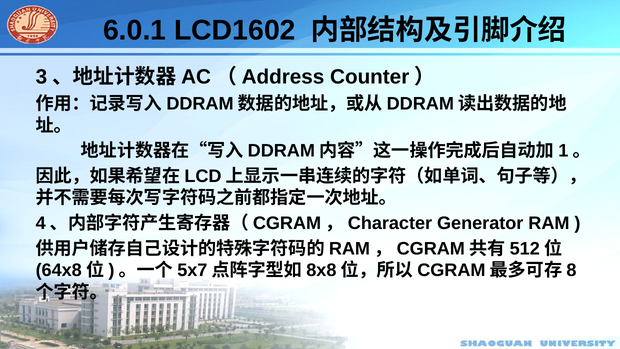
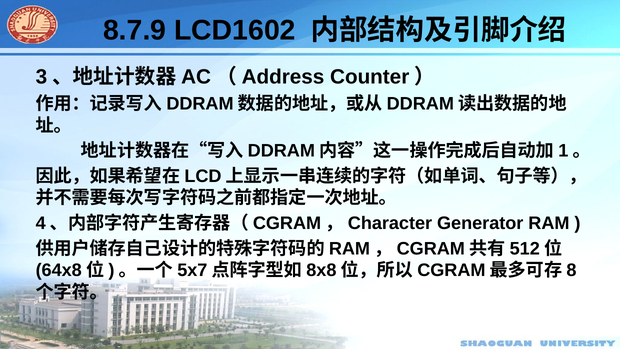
6.0.1: 6.0.1 -> 8.7.9 (135, 30)
